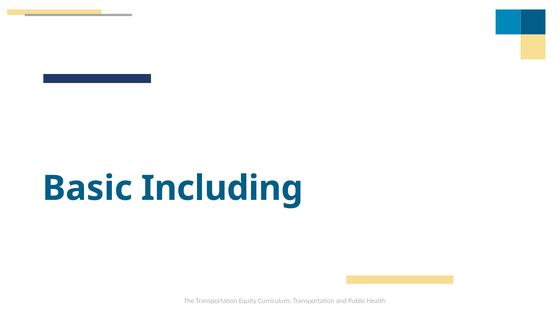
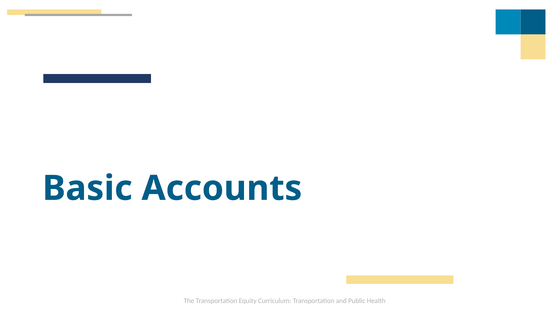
Including: Including -> Accounts (222, 188)
